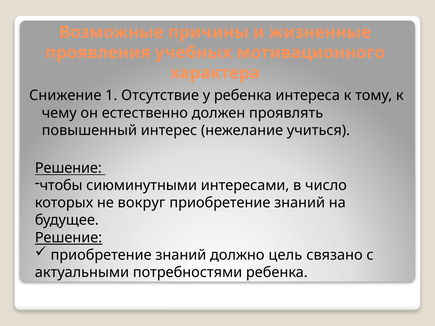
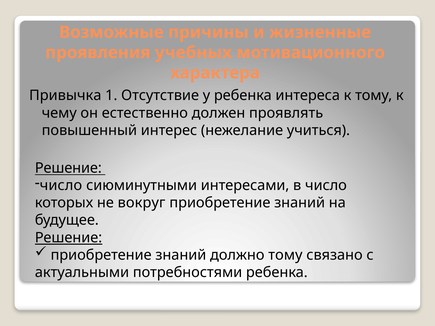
Снижение: Снижение -> Привычка (65, 96)
чтобы: чтобы -> число (61, 186)
должно цель: цель -> тому (285, 255)
